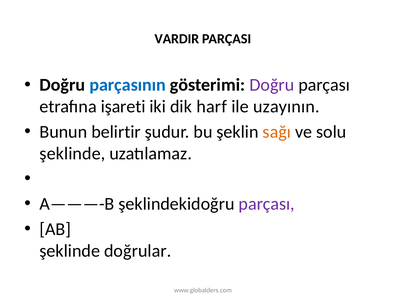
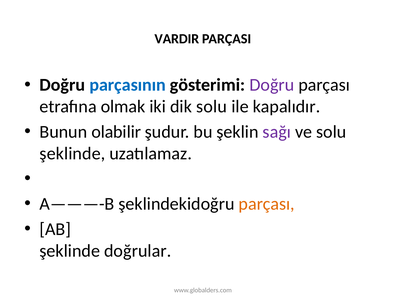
işareti: işareti -> olmak (123, 107)
dik harf: harf -> solu (212, 107)
uzayının: uzayının -> kapalıdır (287, 107)
belirtir: belirtir -> olabilir (116, 132)
sağı colour: orange -> purple (277, 132)
parçası colour: purple -> orange (267, 204)
